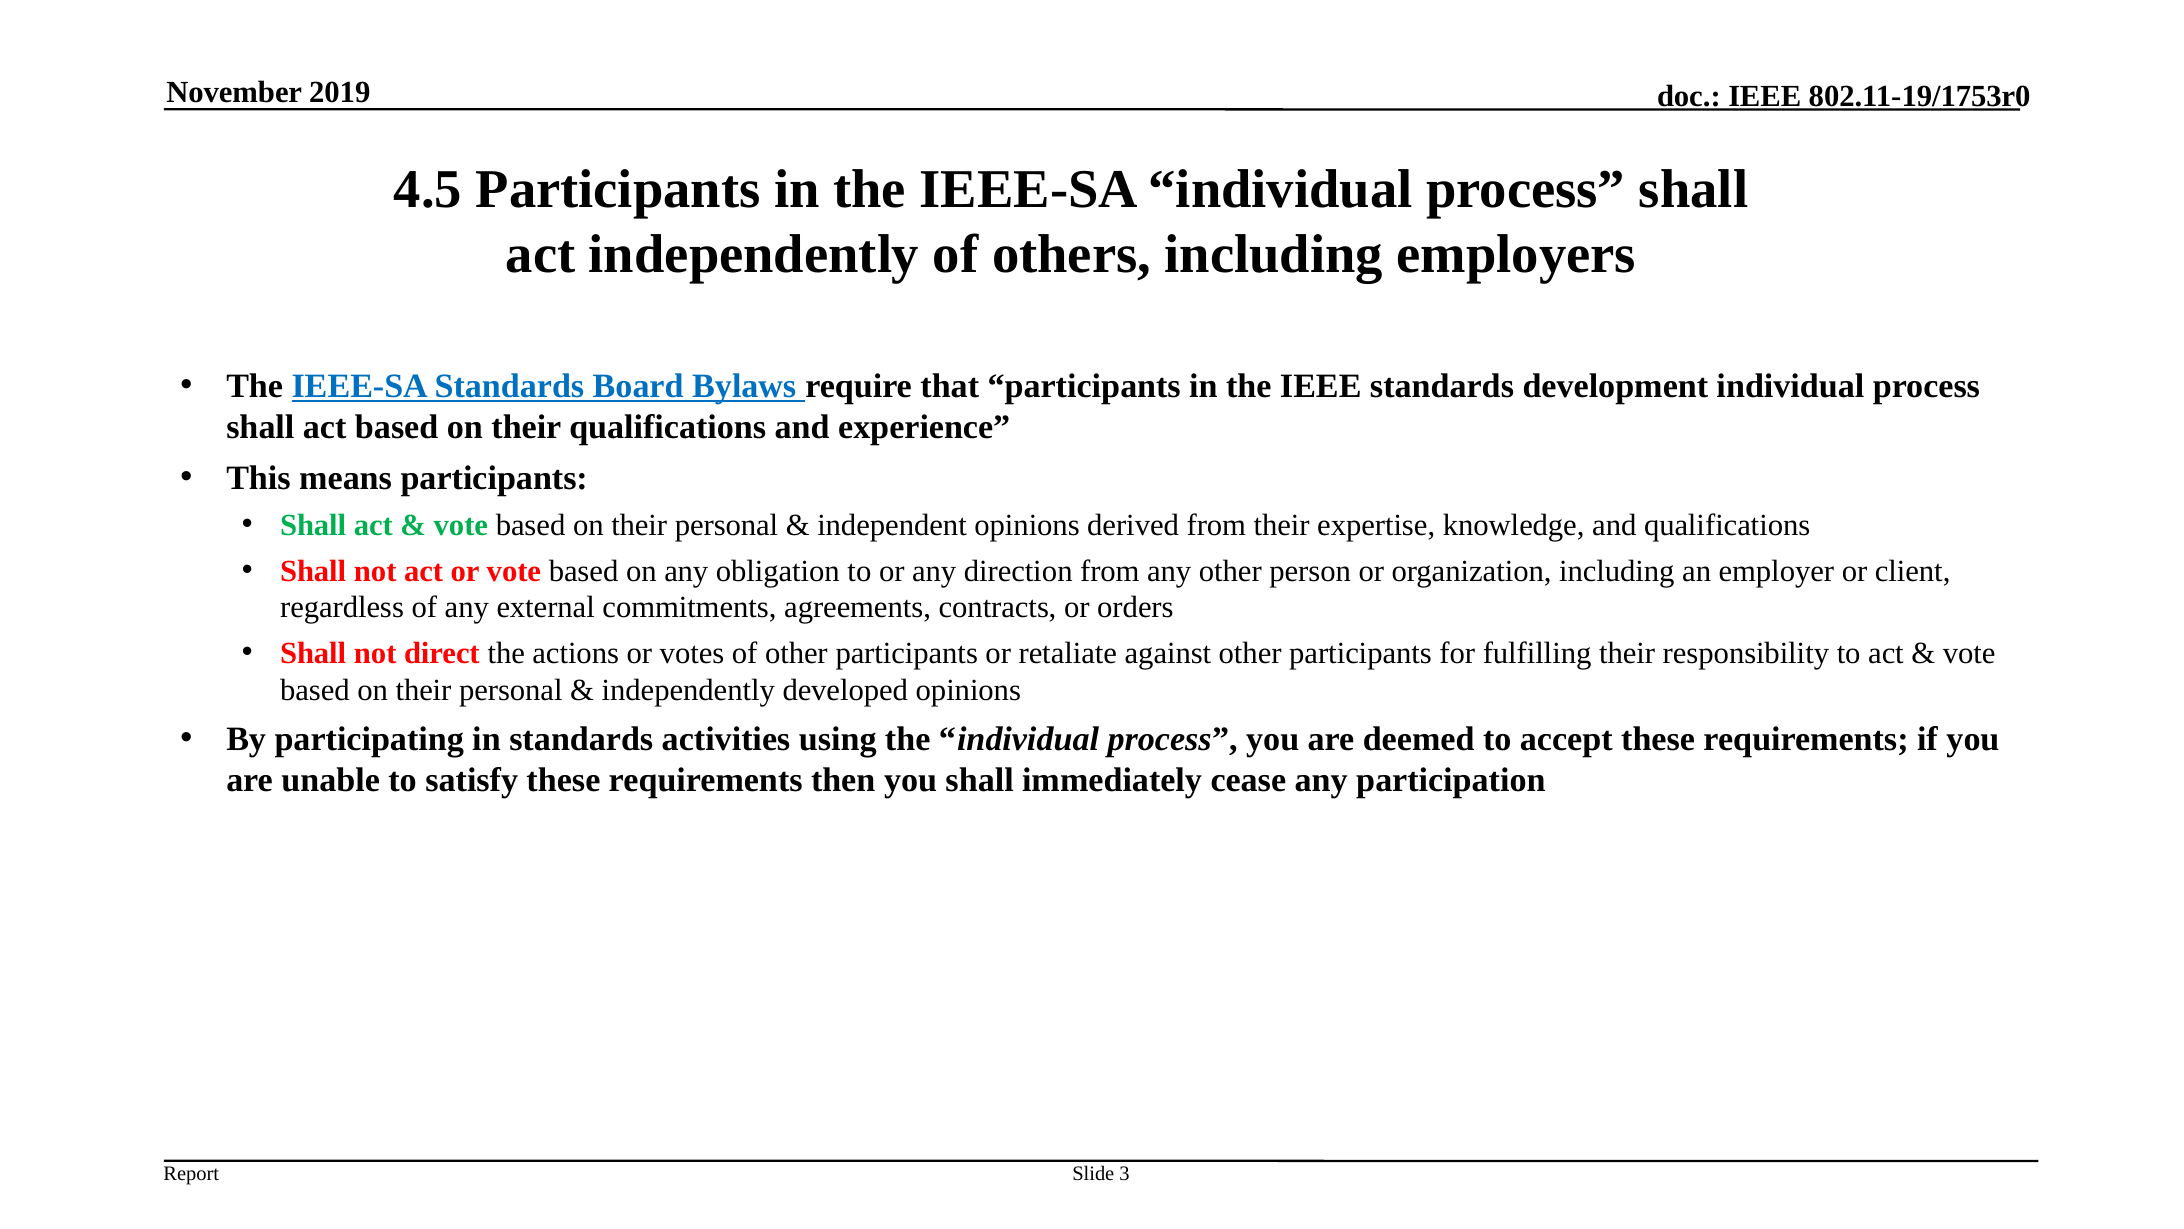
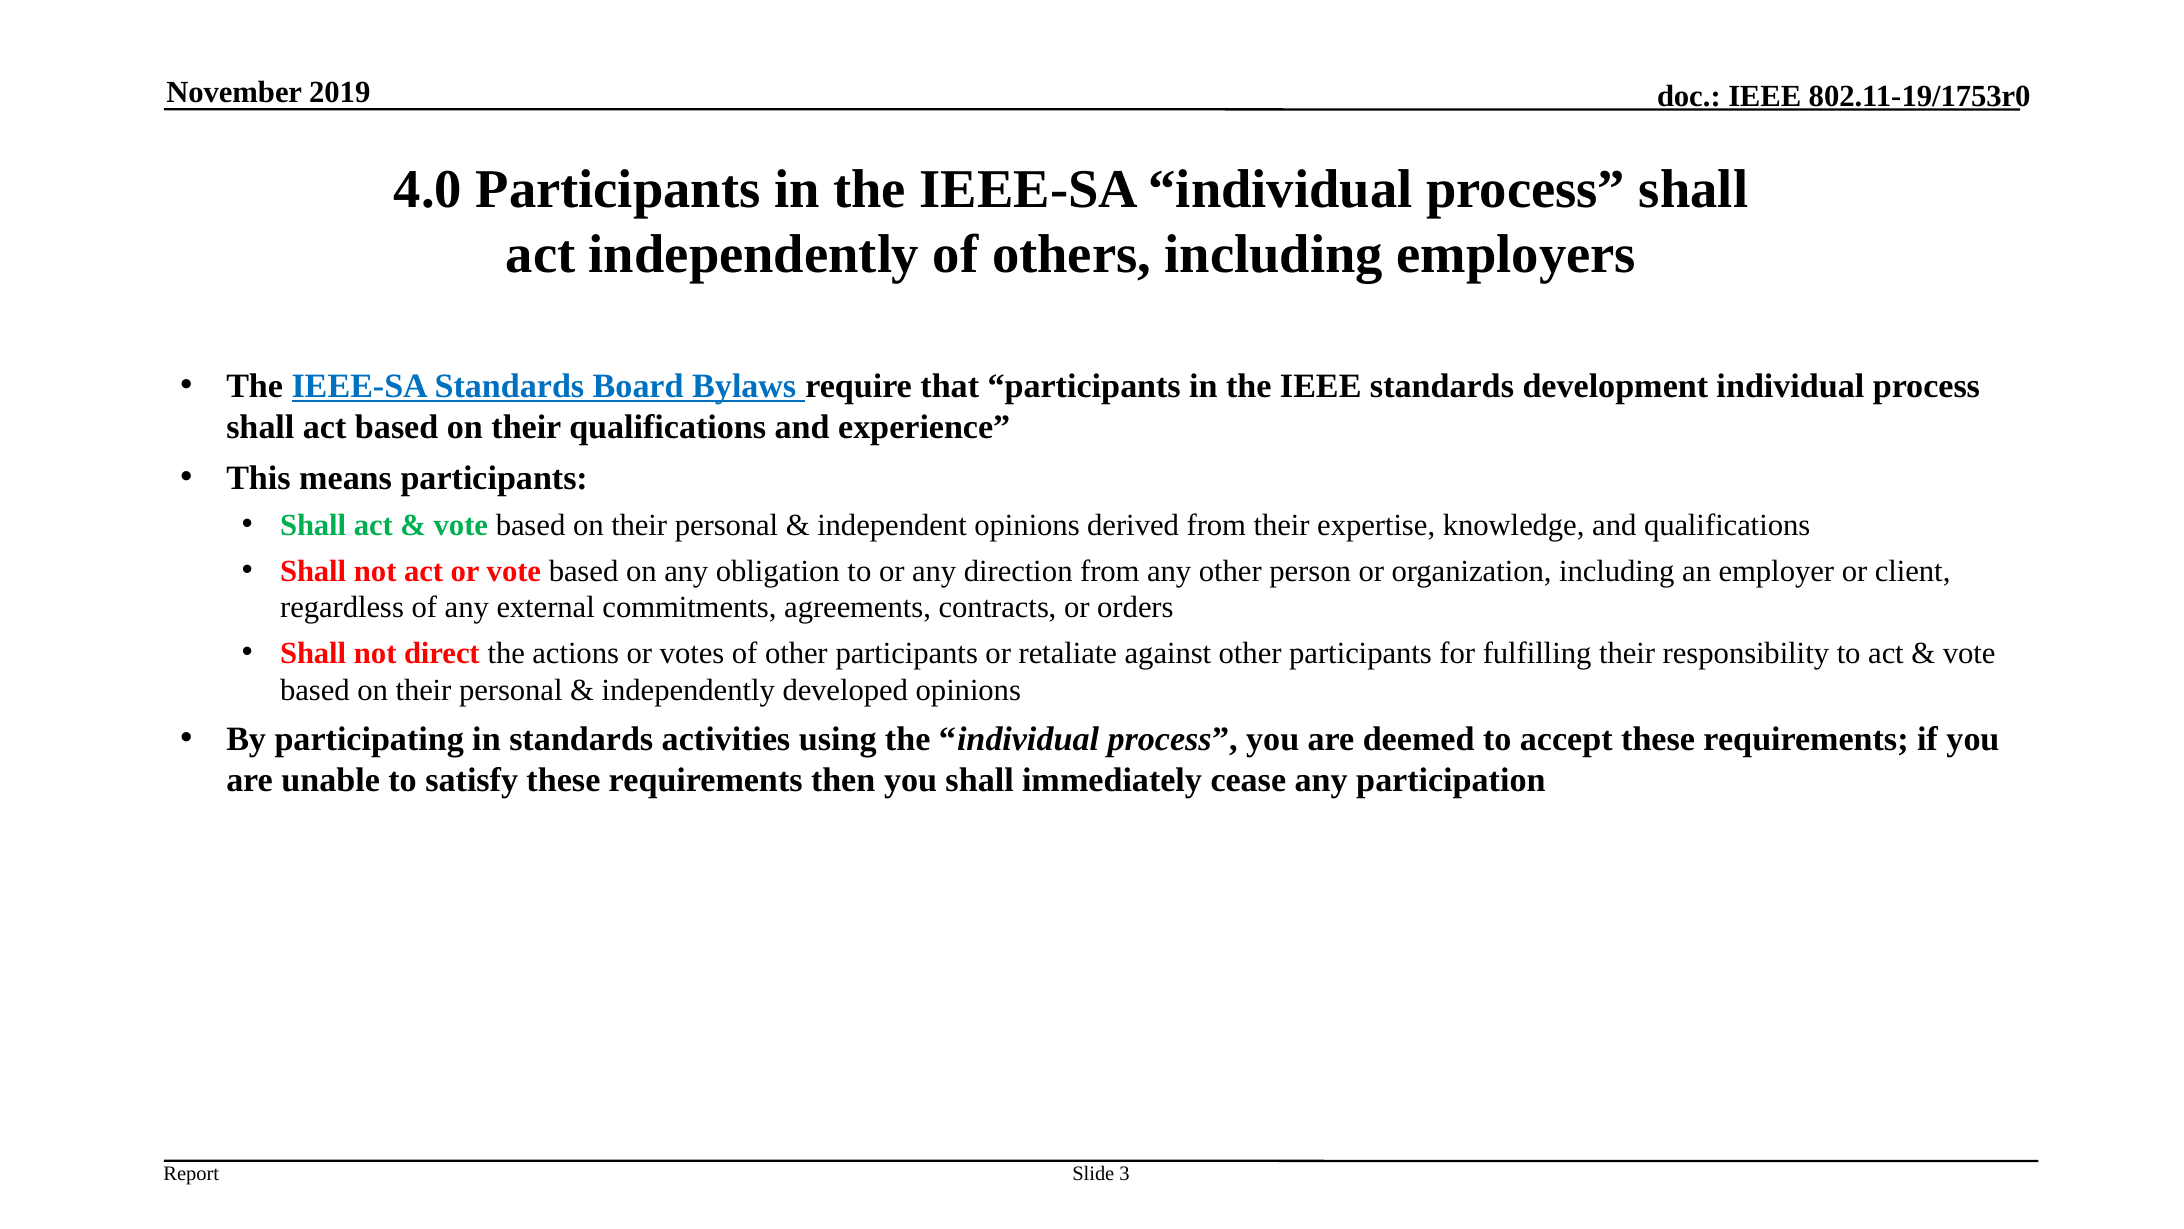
4.5: 4.5 -> 4.0 (428, 189)
